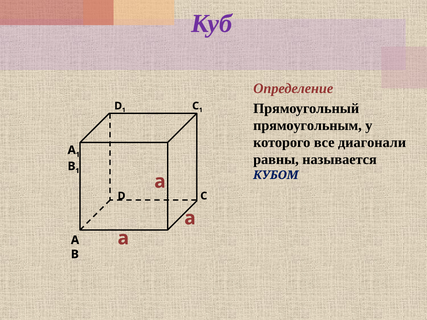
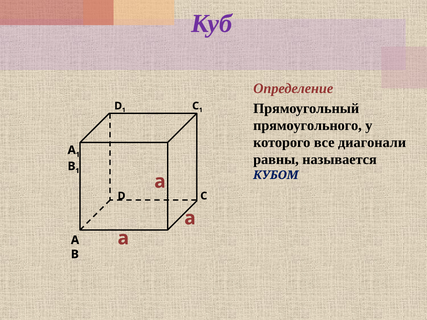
прямоугольным: прямоугольным -> прямоугольного (307, 126)
